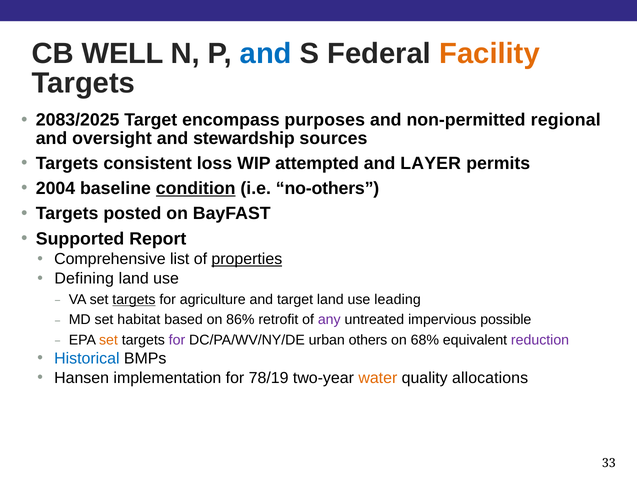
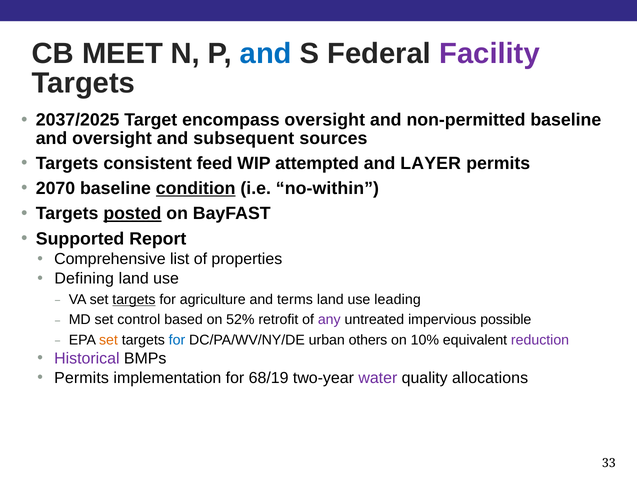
WELL: WELL -> MEET (123, 53)
Facility colour: orange -> purple (489, 53)
2083/2025: 2083/2025 -> 2037/2025 (78, 120)
encompass purposes: purposes -> oversight (325, 120)
non-permitted regional: regional -> baseline (566, 120)
stewardship: stewardship -> subsequent (244, 138)
loss: loss -> feed (215, 163)
2004: 2004 -> 2070 (56, 188)
no-others: no-others -> no-within (327, 188)
posted underline: none -> present (132, 214)
properties underline: present -> none (247, 259)
and target: target -> terms (295, 300)
habitat: habitat -> control (139, 320)
86%: 86% -> 52% (240, 320)
for colour: purple -> blue (177, 340)
68%: 68% -> 10% (425, 340)
Historical colour: blue -> purple (87, 358)
Hansen: Hansen -> Permits (82, 378)
78/19: 78/19 -> 68/19 (269, 378)
water colour: orange -> purple (378, 378)
